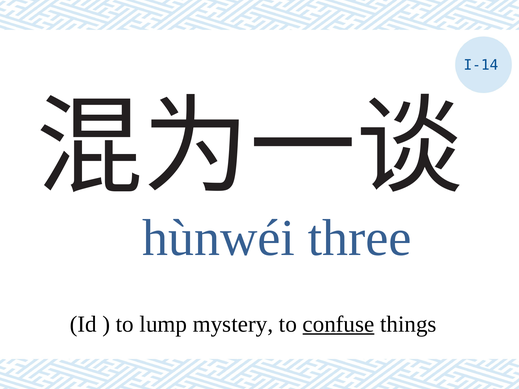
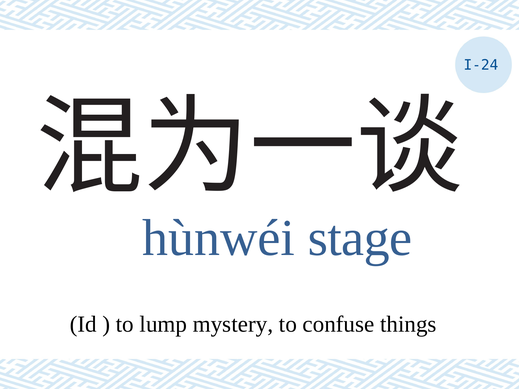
I-14: I-14 -> I-24 (481, 65)
three: three -> stage (360, 238)
confuse underline: present -> none (339, 324)
